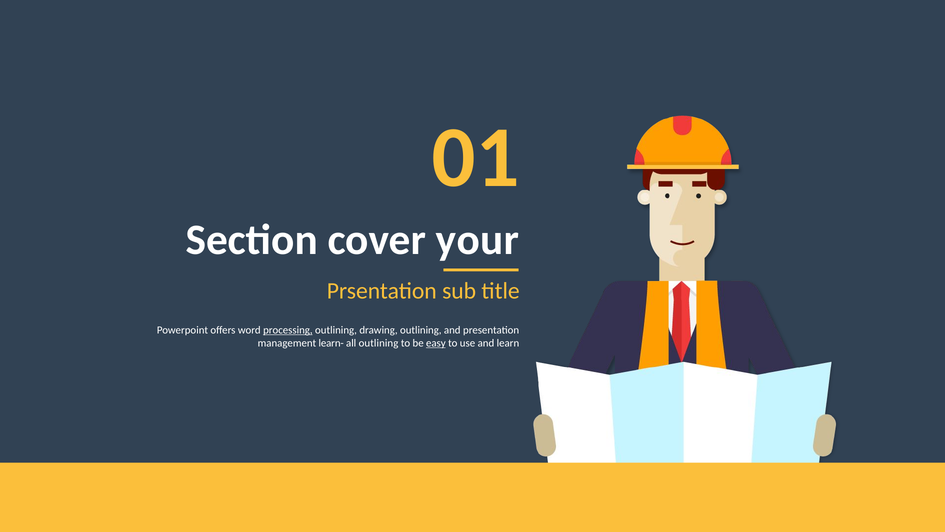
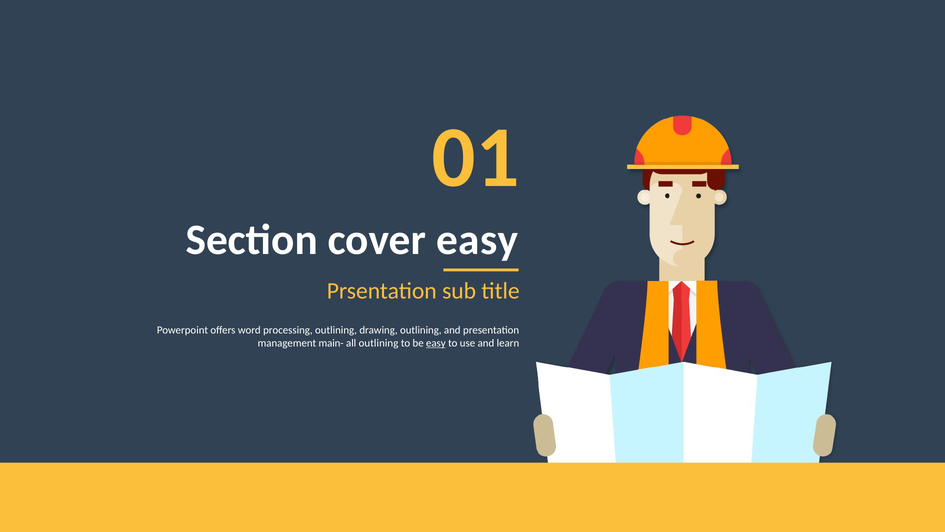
cover your: your -> easy (477, 240)
processing underline: present -> none (288, 330)
learn-: learn- -> main- (331, 343)
